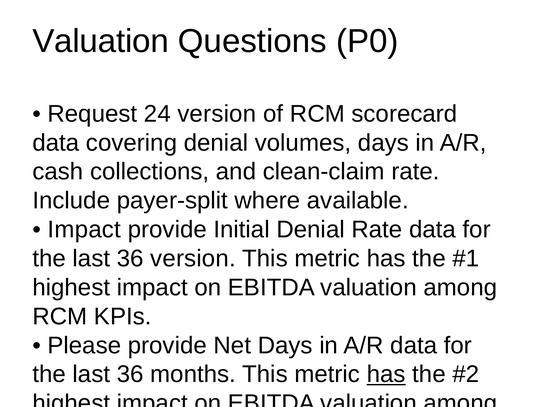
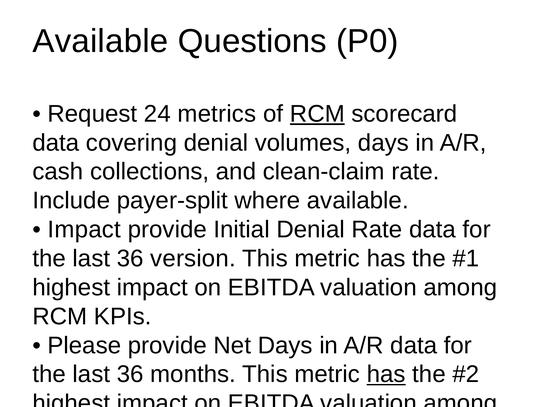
Valuation: Valuation -> Available (100, 41)
24 version: version -> metrics (217, 114)
RCM underline: none -> present (317, 114)
